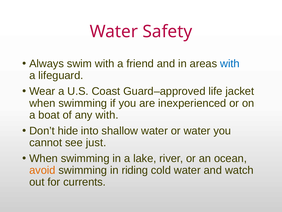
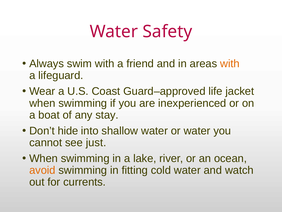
with colour: blue -> orange (230, 64)
any with: with -> stay (107, 115)
riding: riding -> fitting (135, 170)
